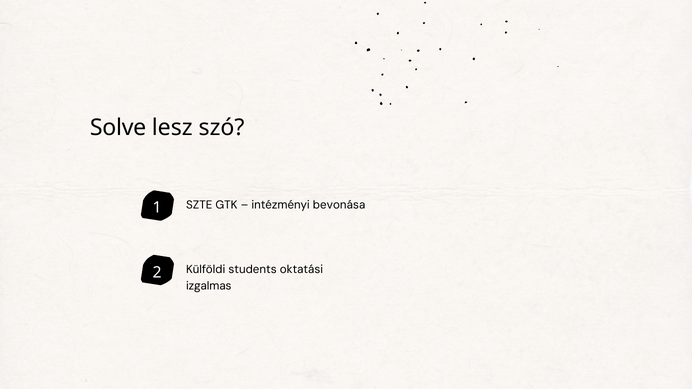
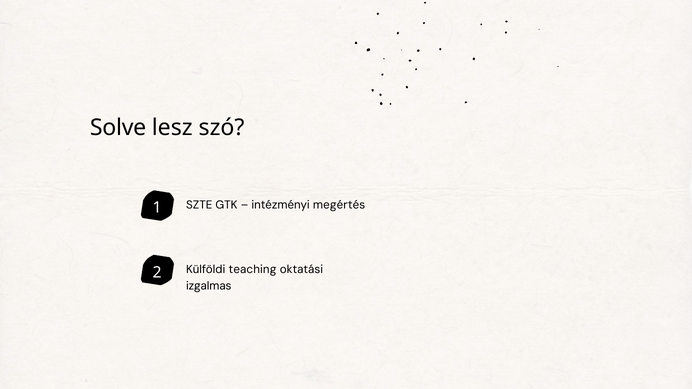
bevonása: bevonása -> megértés (339, 205)
students: students -> teaching (252, 270)
